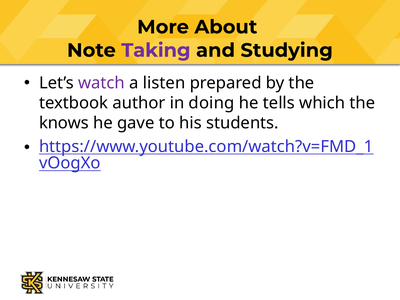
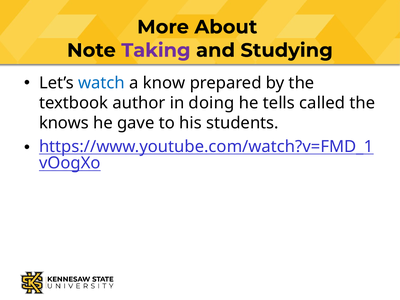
watch colour: purple -> blue (102, 83)
listen: listen -> know (164, 83)
which: which -> called (322, 103)
